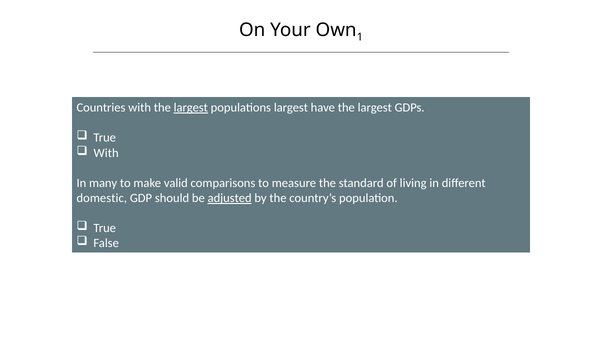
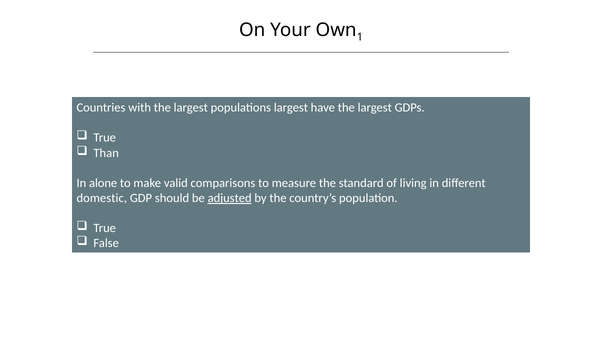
largest underline: present -> none (191, 108)
With: With -> Than (106, 153)
many: many -> alone (103, 183)
